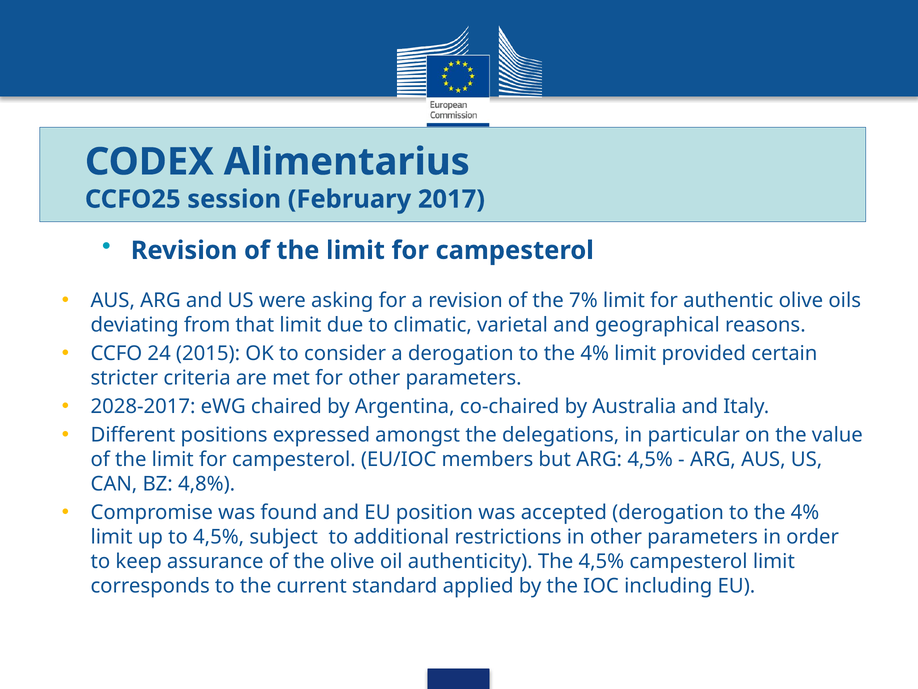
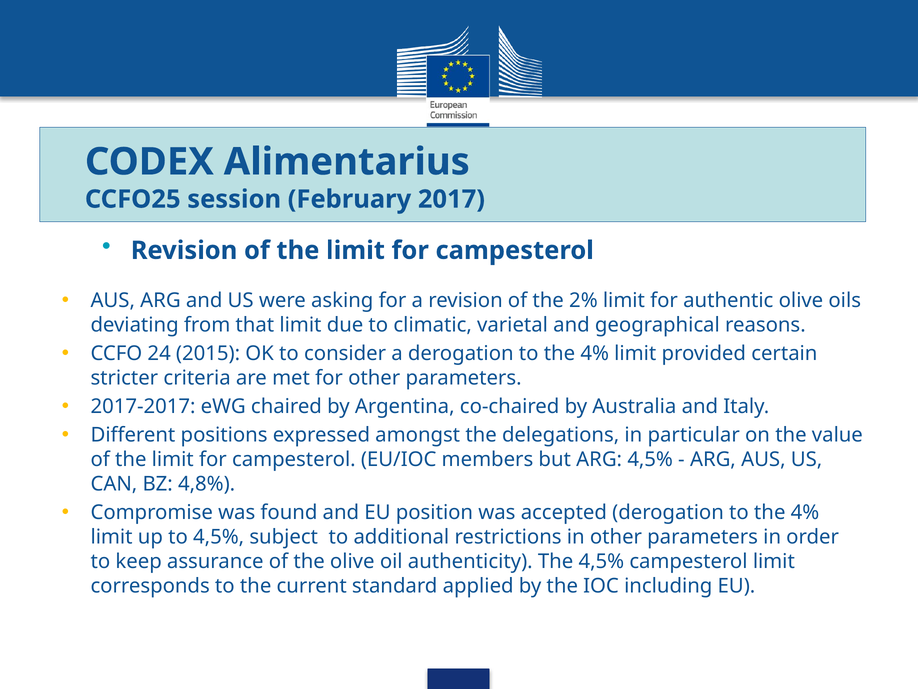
7%: 7% -> 2% (583, 300)
2028-2017: 2028-2017 -> 2017-2017 (143, 406)
